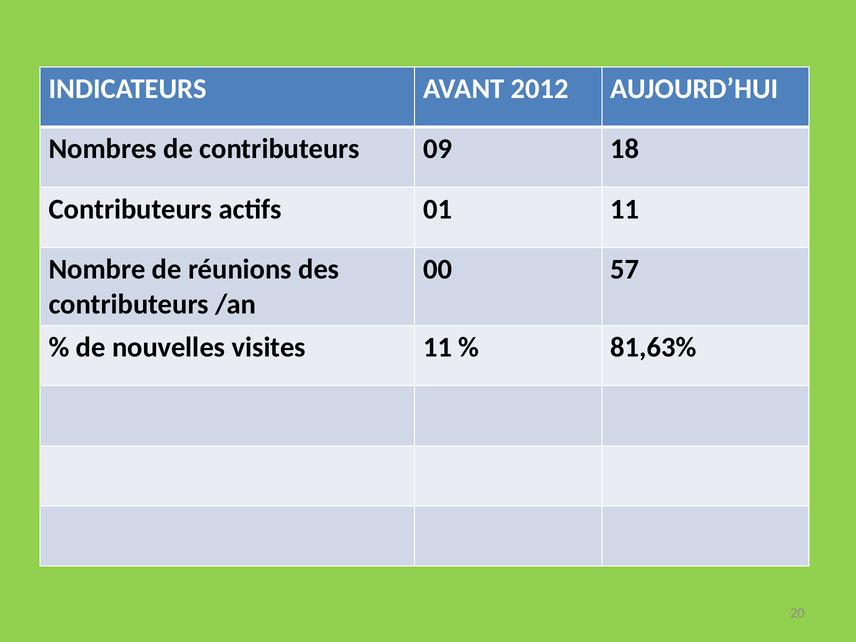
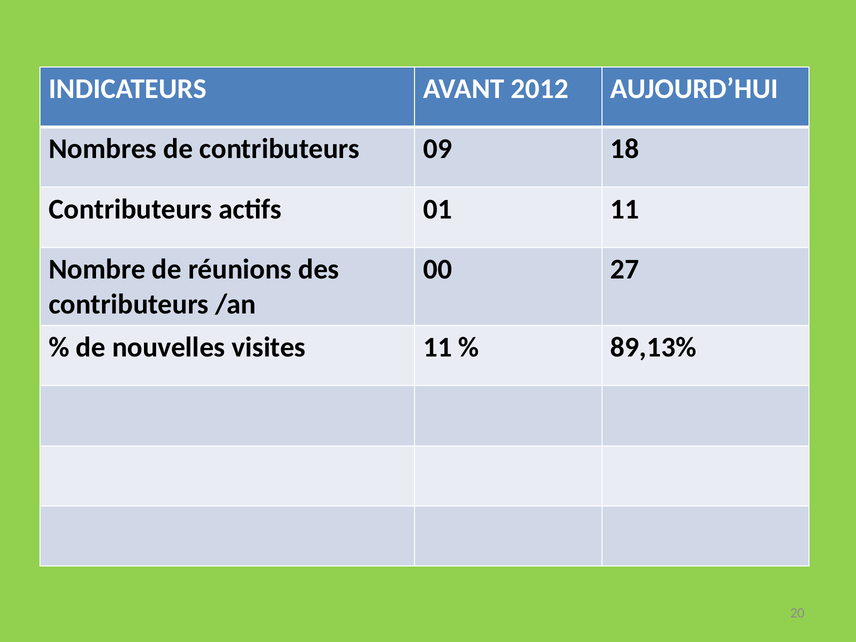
57: 57 -> 27 (625, 269)
81,63%: 81,63% -> 89,13% (653, 348)
